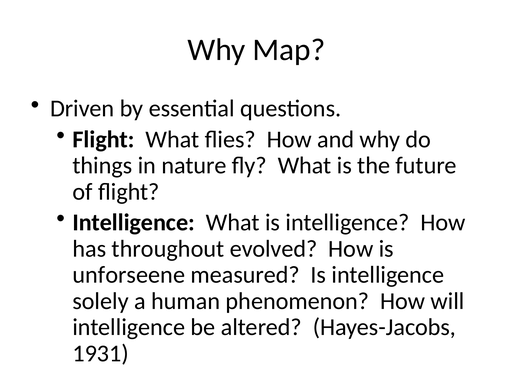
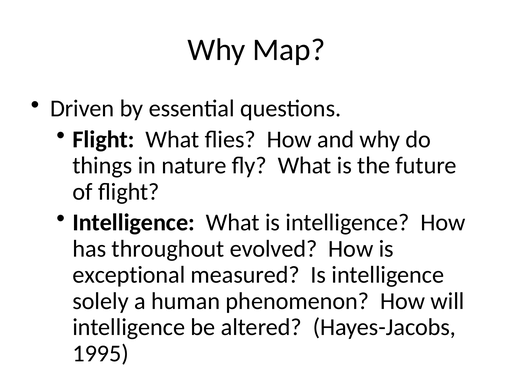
unforseene: unforseene -> exceptional (129, 275)
1931: 1931 -> 1995 (101, 353)
